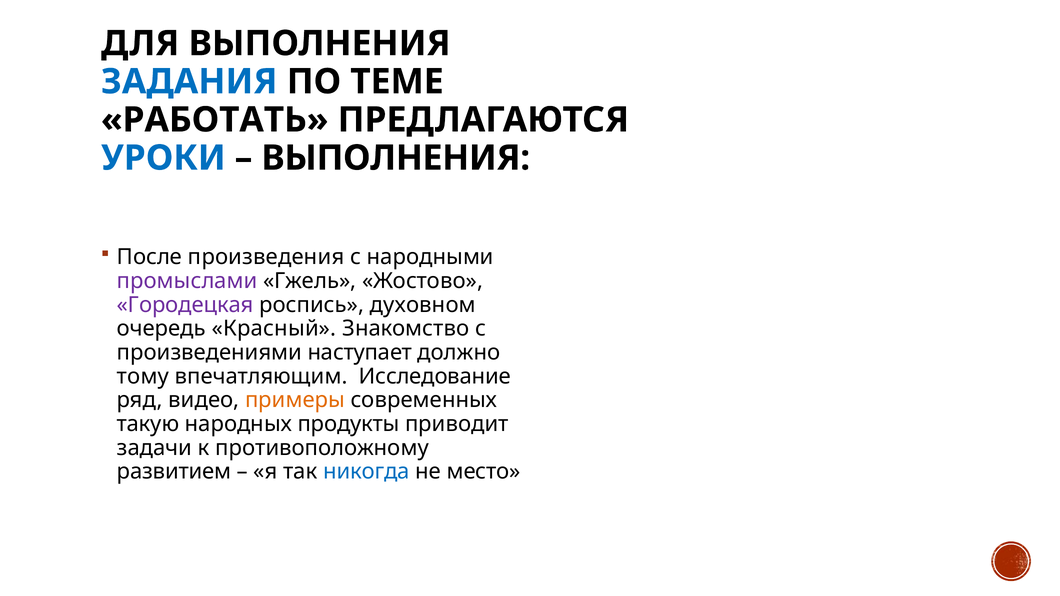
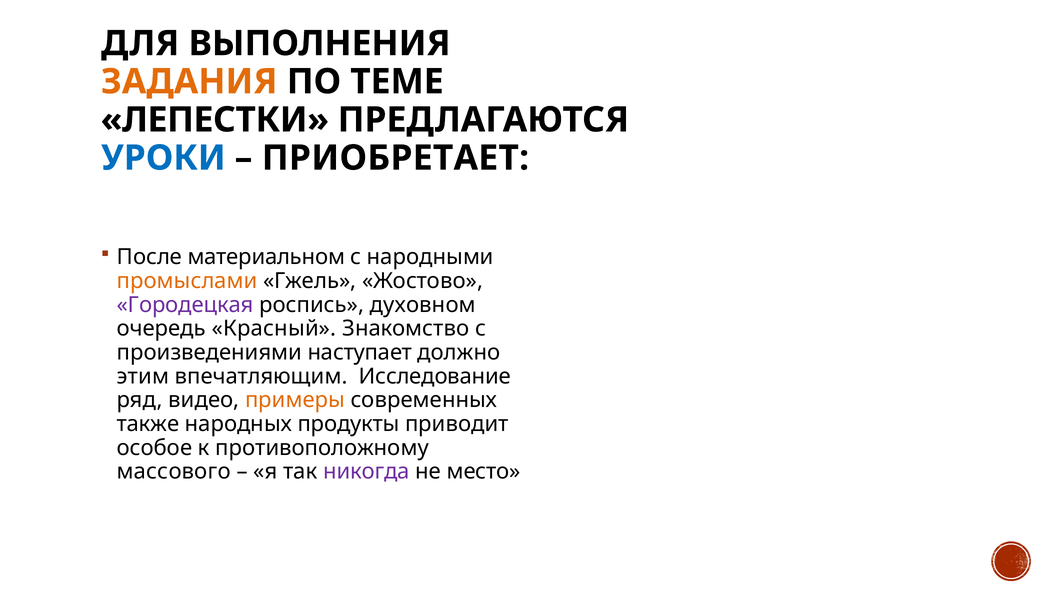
ЗАДАНИЯ colour: blue -> orange (189, 82)
РАБОТАТЬ: РАБОТАТЬ -> ЛЕПЕСТКИ (215, 120)
ВЫПОЛНЕНИЯ: ВЫПОЛНЕНИЯ -> ПРИОБРЕТАЕТ (395, 158)
произведения: произведения -> материальном (266, 257)
промыслами colour: purple -> orange (187, 281)
тому: тому -> этим (143, 376)
такую: такую -> также (148, 424)
задачи: задачи -> особое (155, 448)
развитием: развитием -> массового (174, 472)
никогда colour: blue -> purple (366, 472)
